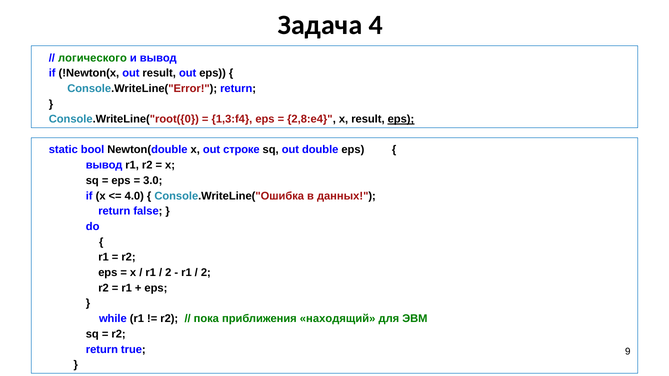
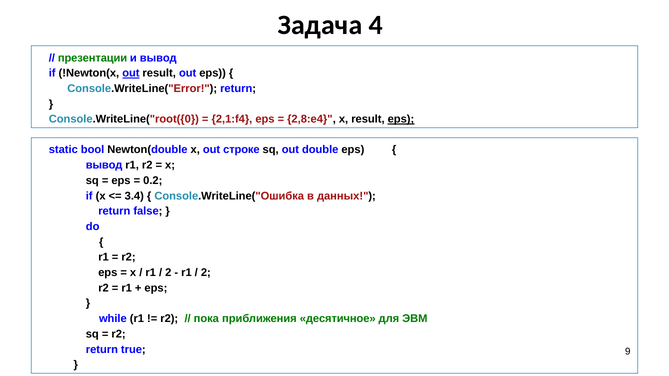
логического: логического -> презентации (93, 58)
out underline: none -> present (131, 73)
1,3:f4: 1,3:f4 -> 2,1:f4 (232, 119)
3.0: 3.0 -> 0.2 (153, 181)
4.0: 4.0 -> 3.4 (134, 196)
находящий: находящий -> десятичное (338, 319)
